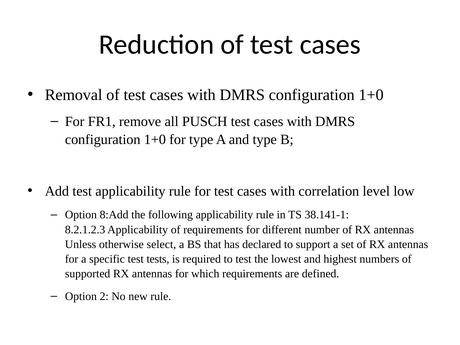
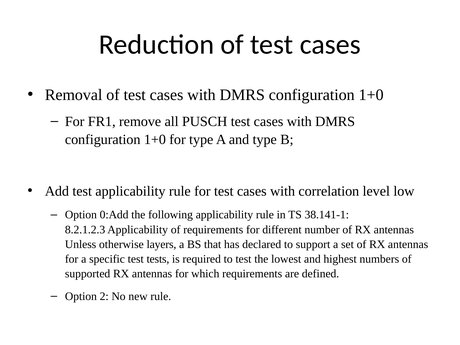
8:Add: 8:Add -> 0:Add (114, 215)
select: select -> layers (161, 244)
